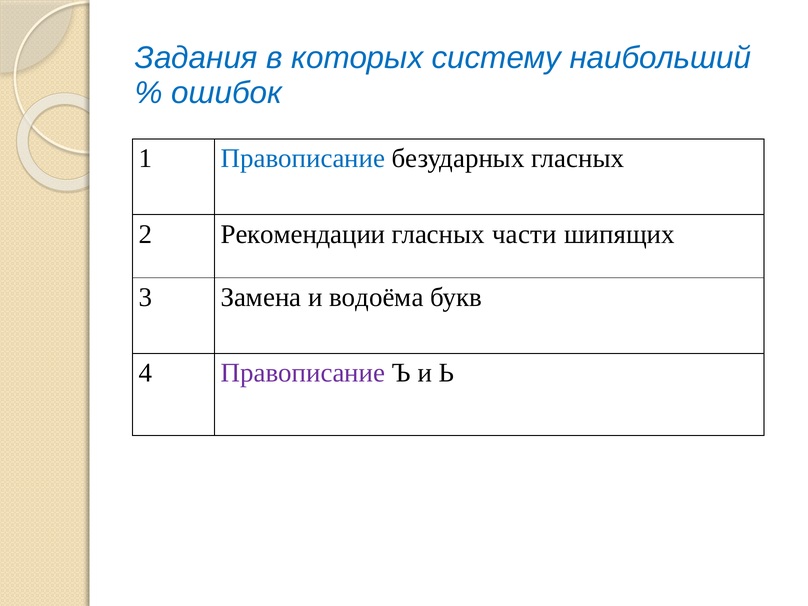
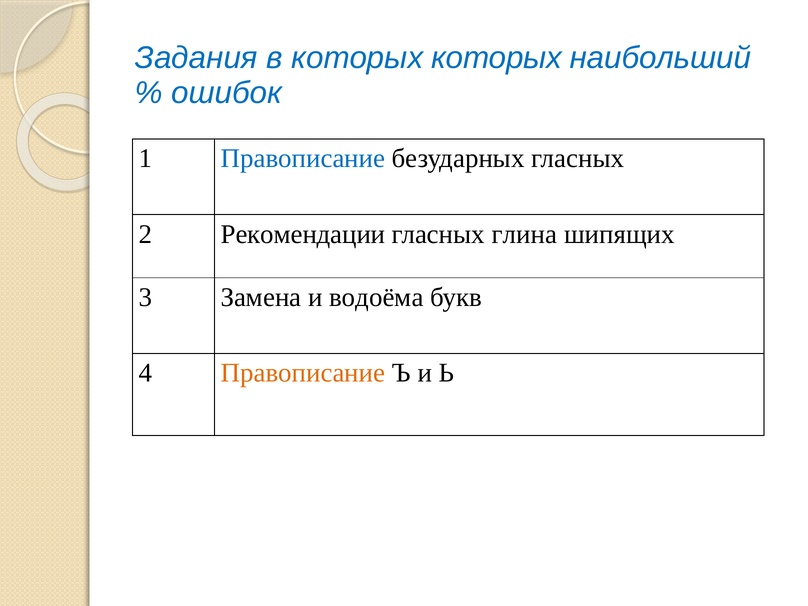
которых систему: систему -> которых (497, 58)
части: части -> глина (524, 234)
Правописание colour: purple -> orange (303, 373)
